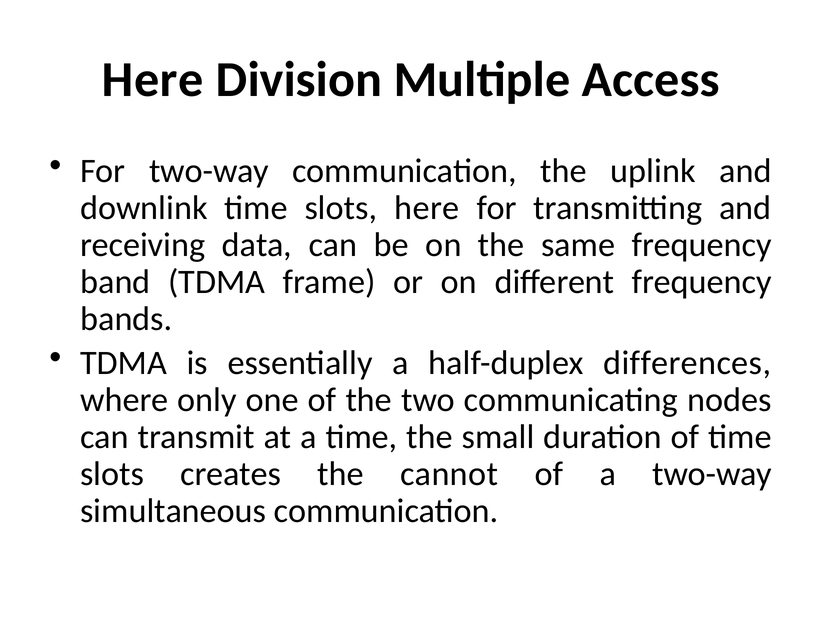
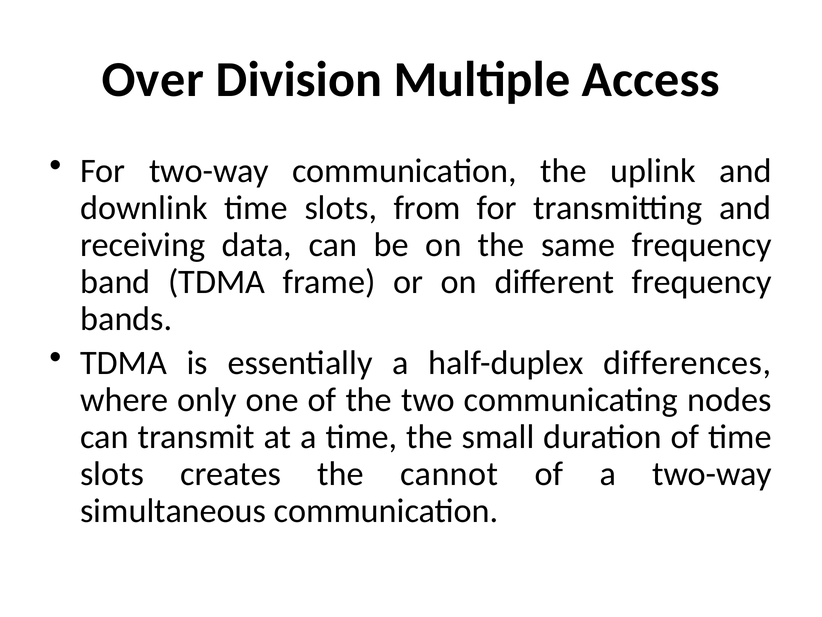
Here: Here -> Over (153, 80)
slots here: here -> from (427, 208)
